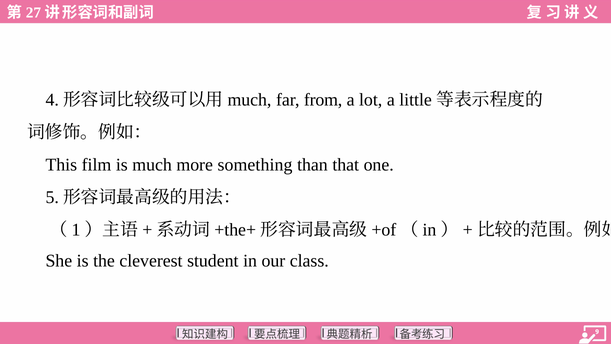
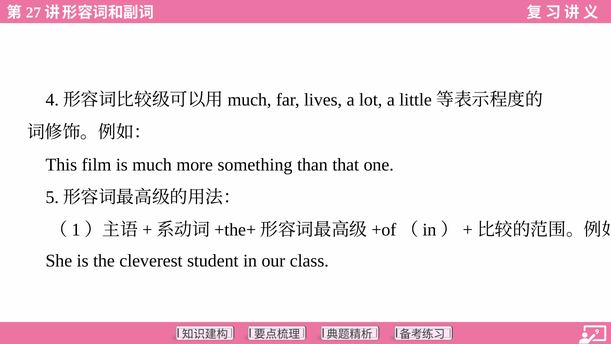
from: from -> lives (323, 100)
